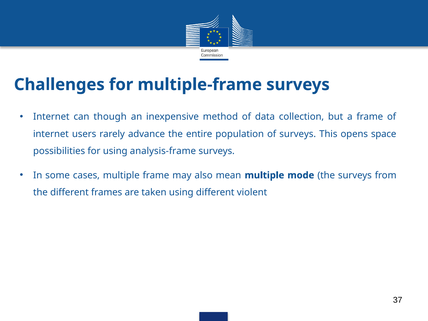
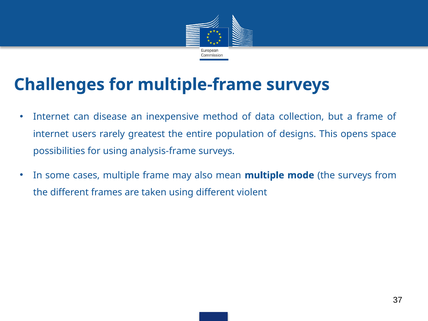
though: though -> disease (110, 117)
advance: advance -> greatest (147, 134)
of surveys: surveys -> designs (298, 134)
